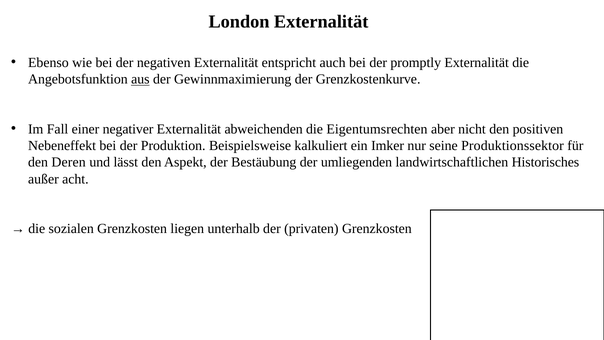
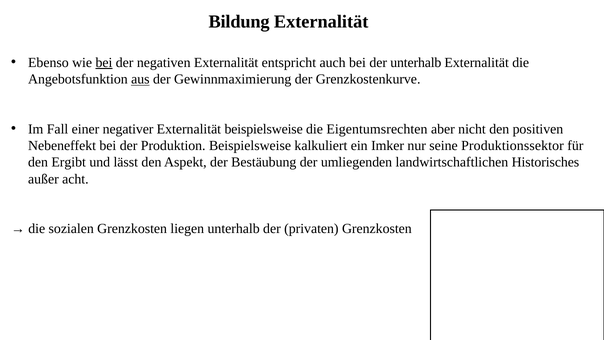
London: London -> Bildung (239, 21)
bei underline: none -> present (104, 63)
der promptly: promptly -> unterhalb (416, 63)
Externalität abweichenden: abweichenden -> beispielsweise (264, 129)
Deren: Deren -> Ergibt (69, 162)
